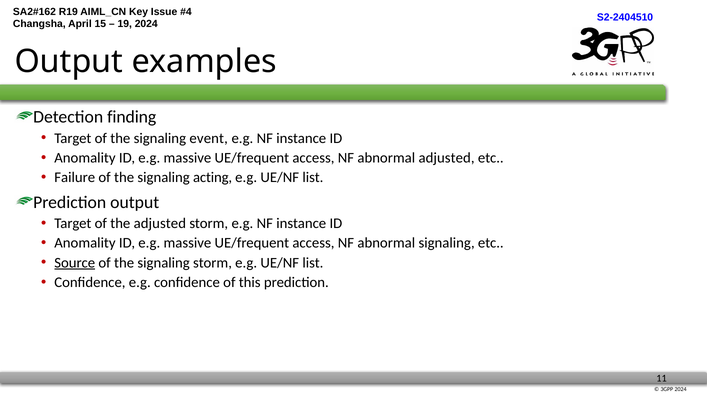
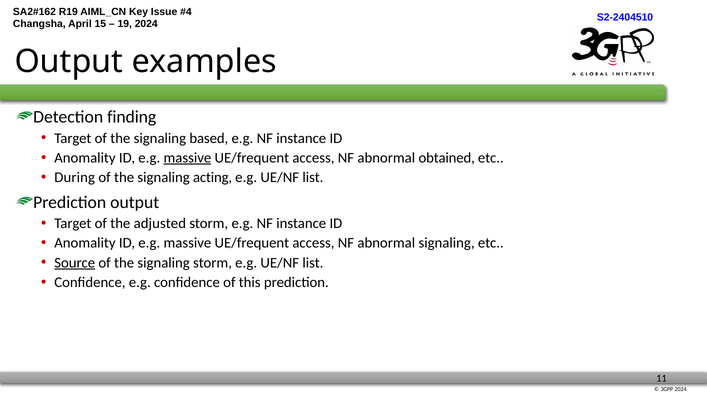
event: event -> based (209, 138)
massive underline: none -> present (187, 158)
abnormal adjusted: adjusted -> obtained (447, 158)
Failure: Failure -> During (75, 177)
